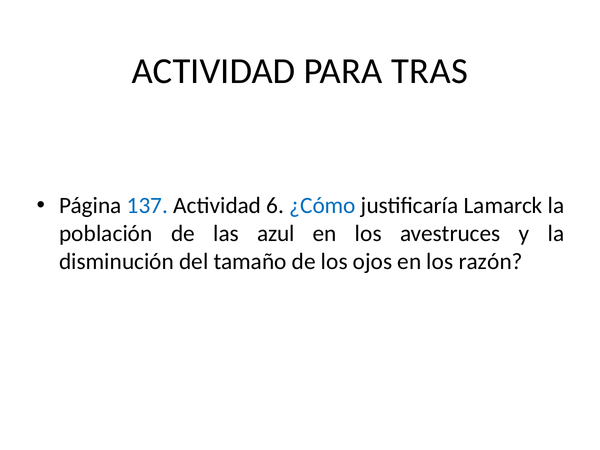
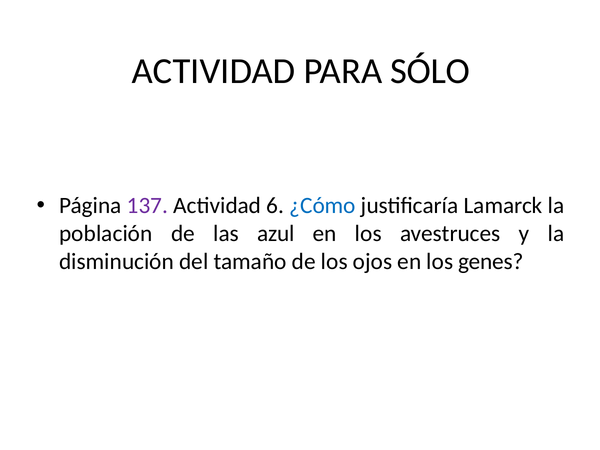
TRAS: TRAS -> SÓLO (430, 71)
137 colour: blue -> purple (147, 206)
razón: razón -> genes (491, 262)
